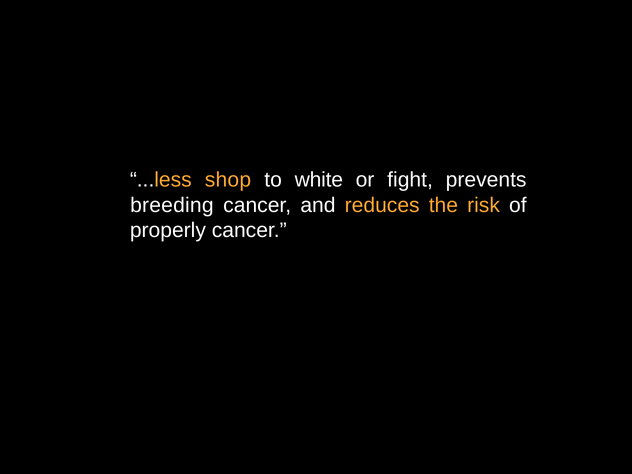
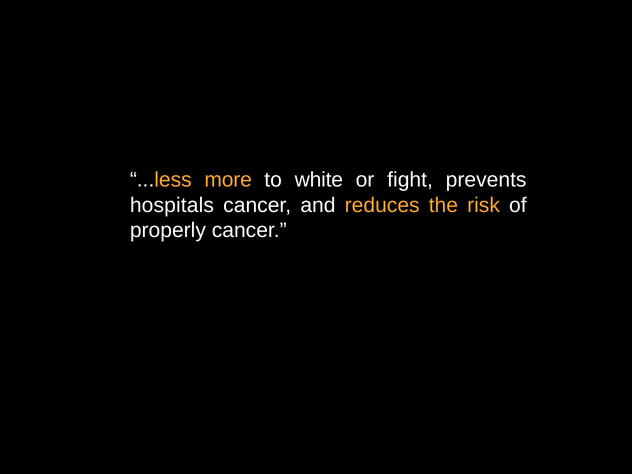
shop: shop -> more (228, 180)
breeding: breeding -> hospitals (172, 205)
